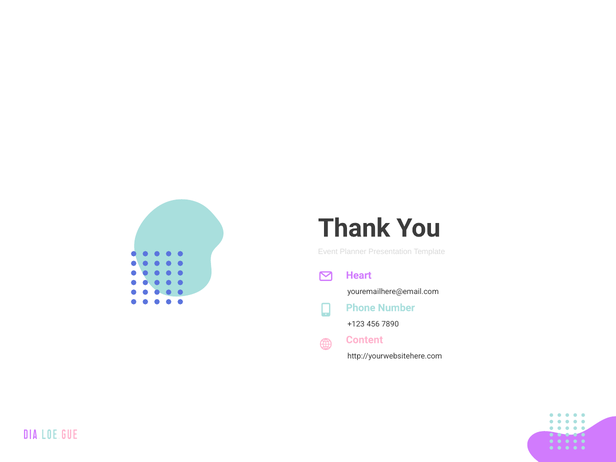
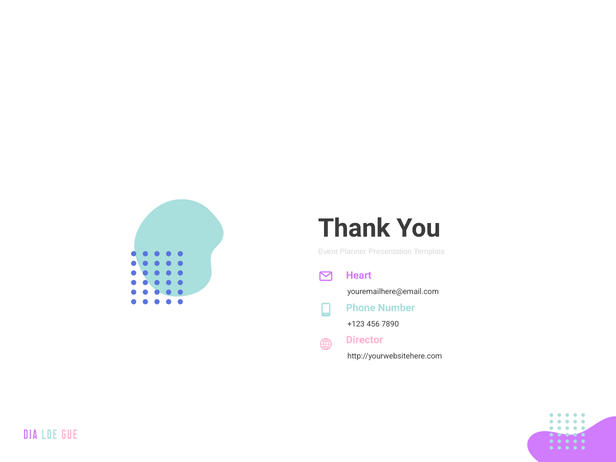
Content: Content -> Director (365, 340)
